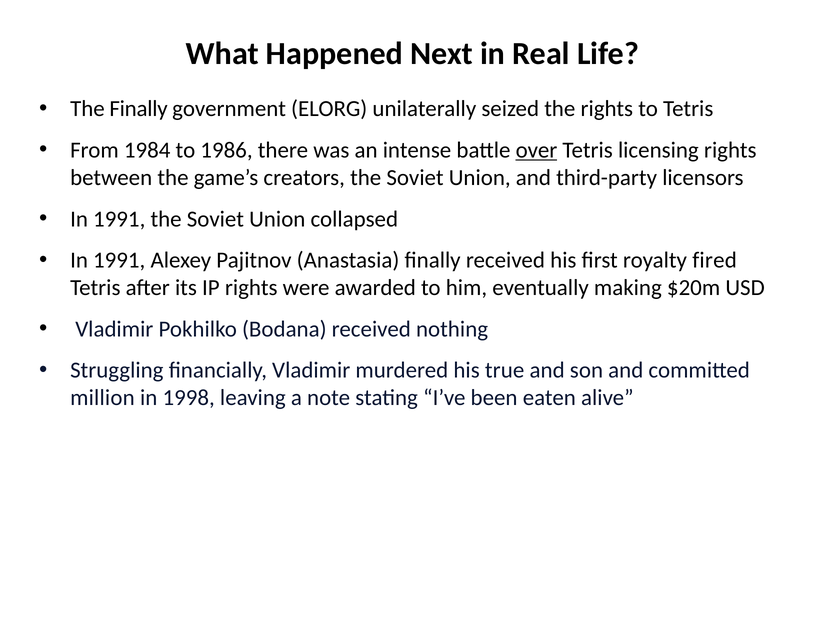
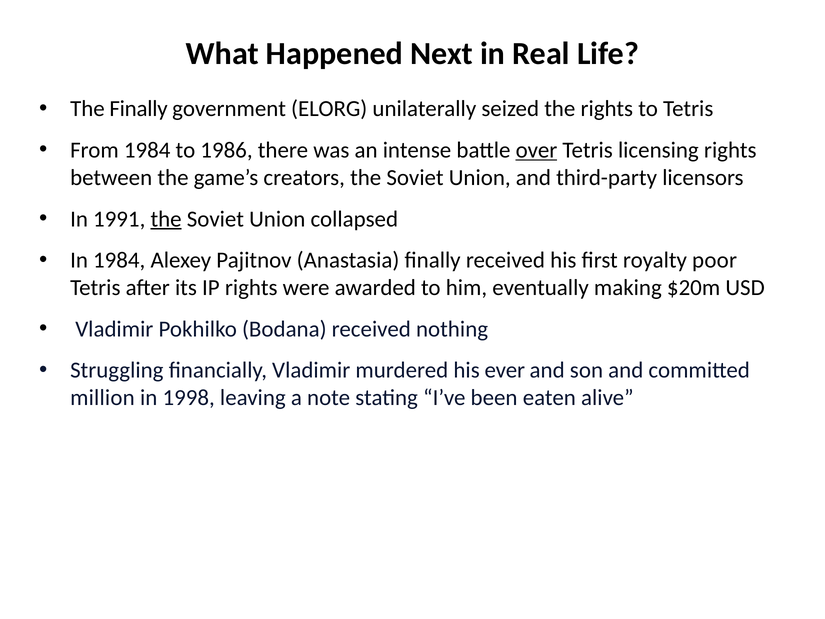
the underline: none -> present (166, 219)
1991: 1991 -> 1984 (119, 260)
fired: fired -> poor (715, 260)
true: true -> ever (505, 370)
